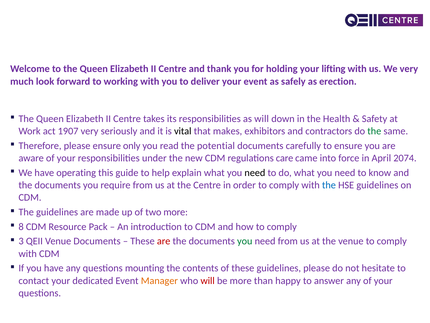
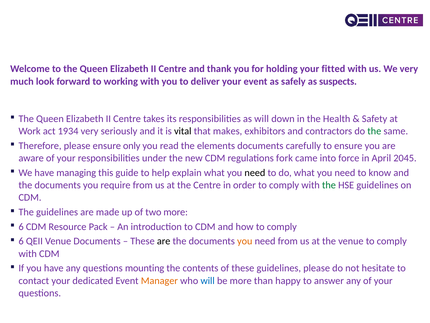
lifting: lifting -> fitted (333, 69)
erection: erection -> suspects (338, 81)
1907: 1907 -> 1934 (68, 131)
potential: potential -> elements (216, 145)
care: care -> fork (284, 158)
2074: 2074 -> 2045 (405, 158)
operating: operating -> managing (76, 172)
the colour: blue -> green (329, 185)
8: 8 -> 6 (21, 226)
3: 3 -> 6 (21, 241)
are colour: red -> black (164, 241)
you colour: green -> orange (245, 241)
will colour: red -> blue (208, 280)
